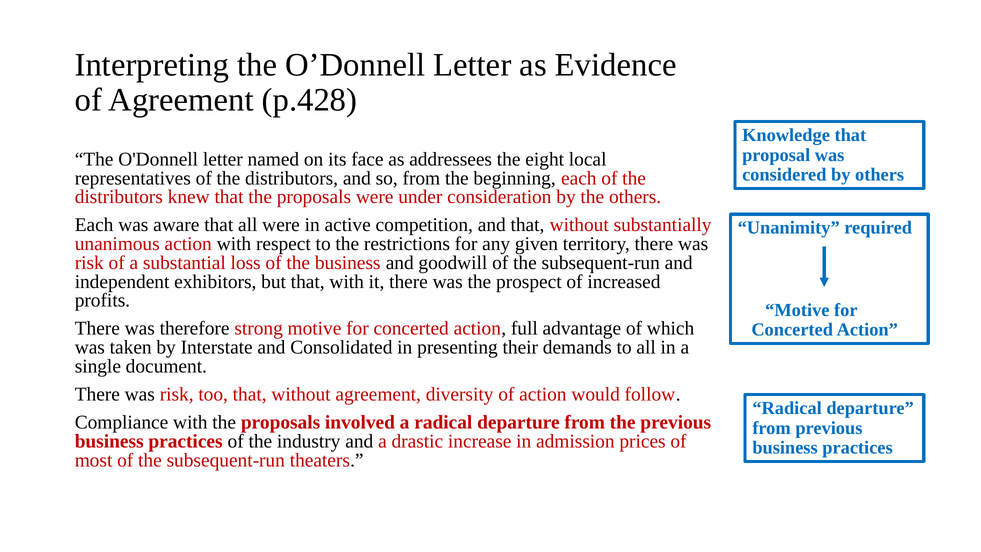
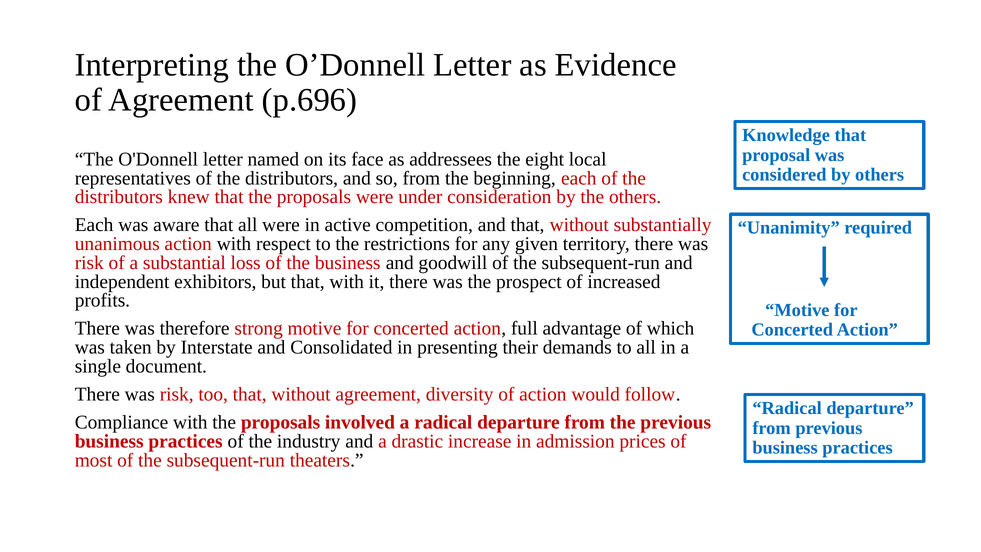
p.428: p.428 -> p.696 (309, 100)
